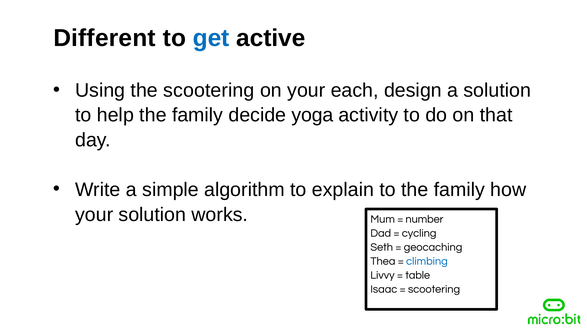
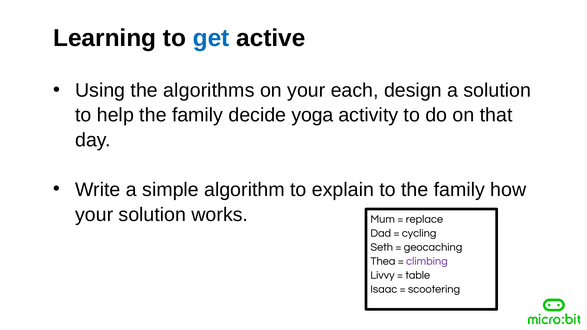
Different: Different -> Learning (105, 38)
the scootering: scootering -> algorithms (209, 90)
number: number -> replace (424, 219)
climbing colour: blue -> purple (427, 261)
